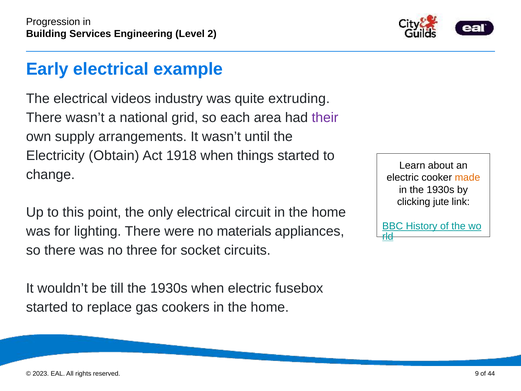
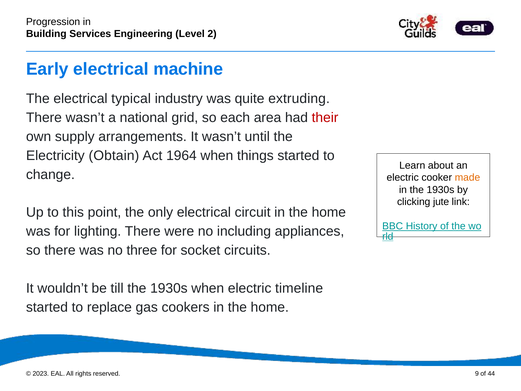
example: example -> machine (188, 69)
videos: videos -> typical (131, 99)
their colour: purple -> red (325, 118)
1918: 1918 -> 1964 (181, 155)
materials: materials -> including (244, 231)
fusebox: fusebox -> timeline (299, 288)
